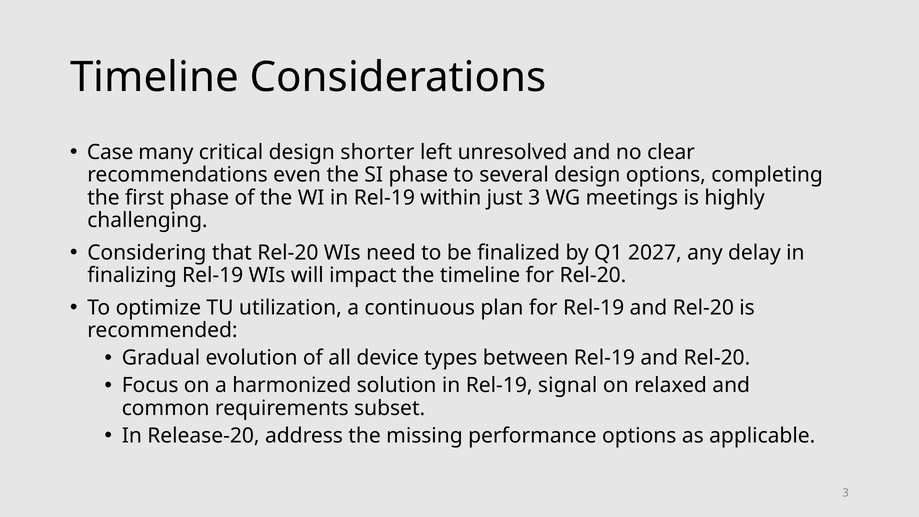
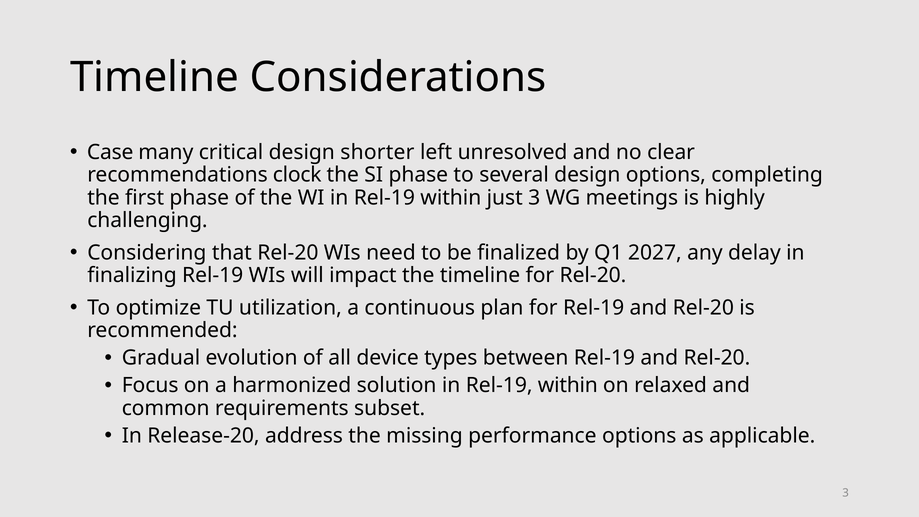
even: even -> clock (297, 175)
solution in Rel-19 signal: signal -> within (568, 385)
